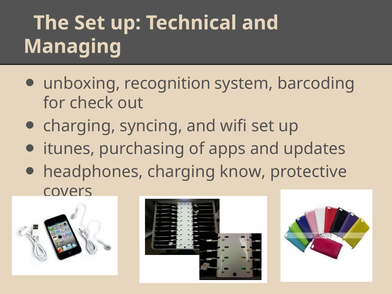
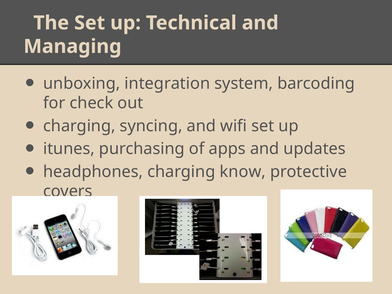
recognition: recognition -> integration (167, 83)
